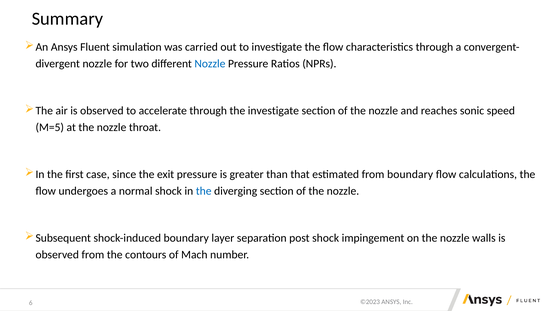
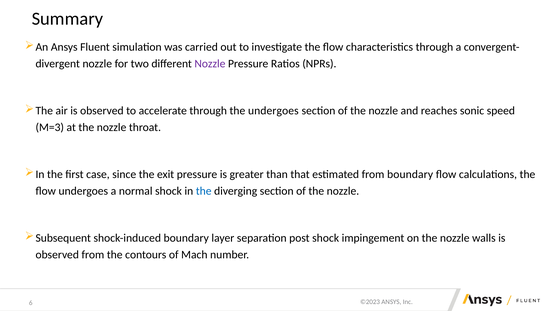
Nozzle colour: blue -> purple (210, 64)
the investigate: investigate -> undergoes (273, 111)
M=5: M=5 -> M=3 (50, 128)
